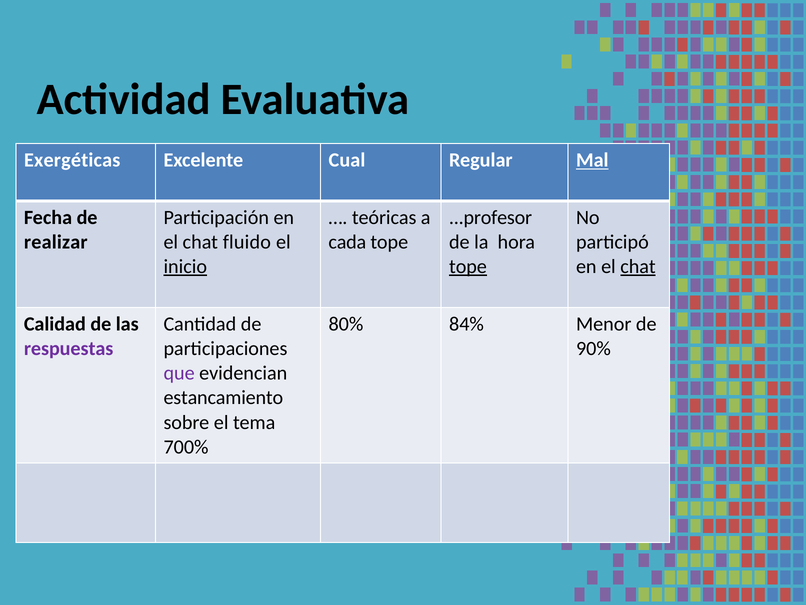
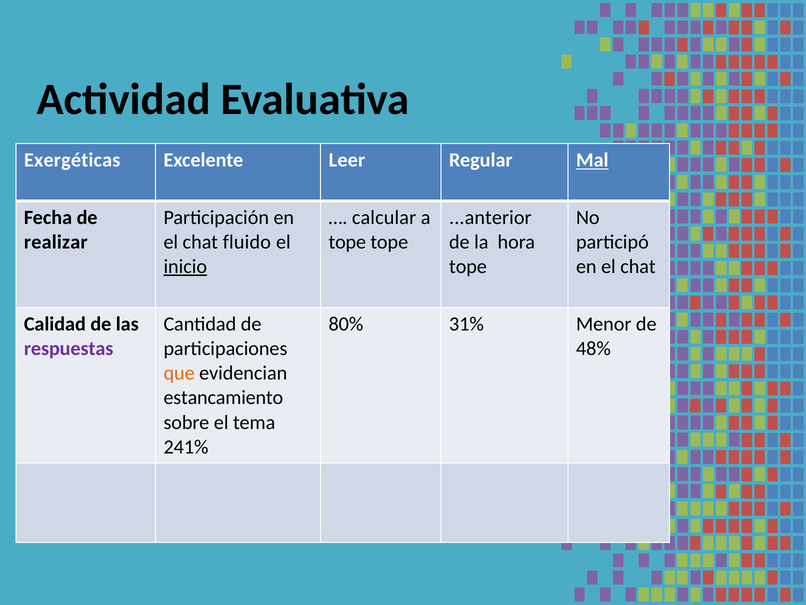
Cual: Cual -> Leer (347, 160)
teóricas: teóricas -> calcular (384, 217)
...profesor: ...profesor -> ...anterior (490, 217)
cada: cada -> tope (347, 242)
tope underline: present -> none (468, 266)
chat underline: present -> none (638, 266)
84%: 84% -> 31% (466, 324)
90%: 90% -> 48% (593, 348)
que colour: purple -> orange (179, 373)
700%: 700% -> 241% (186, 447)
